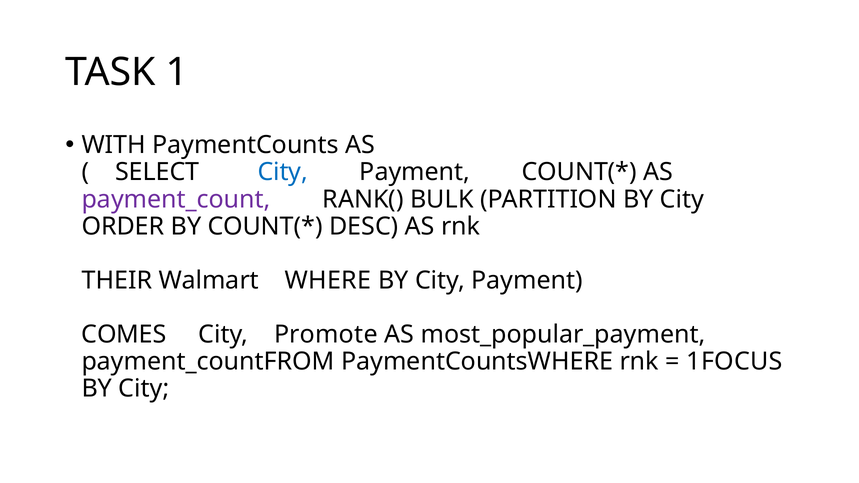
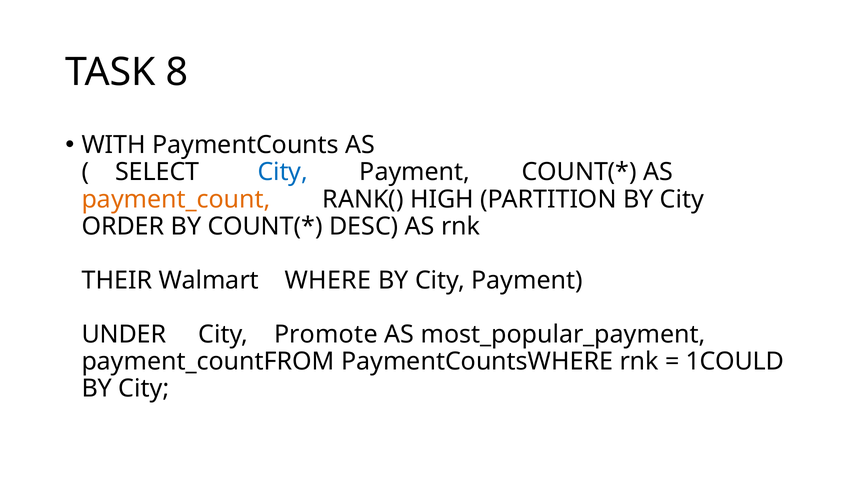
1: 1 -> 8 (177, 72)
payment_count colour: purple -> orange (176, 199)
BULK: BULK -> HIGH (442, 199)
COMES: COMES -> UNDER (124, 335)
1FOCUS: 1FOCUS -> 1COULD (735, 362)
